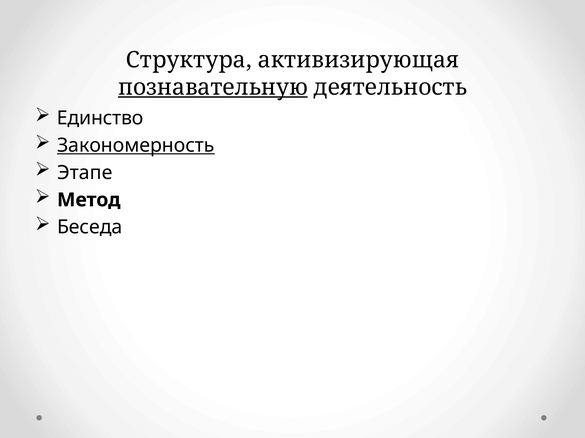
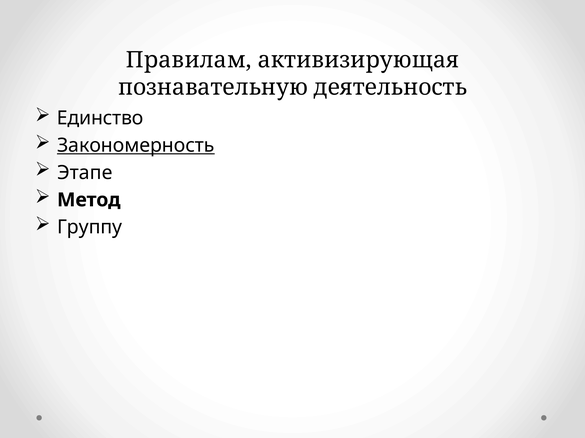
Структура: Структура -> Правилам (189, 60)
познавательную underline: present -> none (213, 87)
Беседа: Беседа -> Группу (90, 228)
